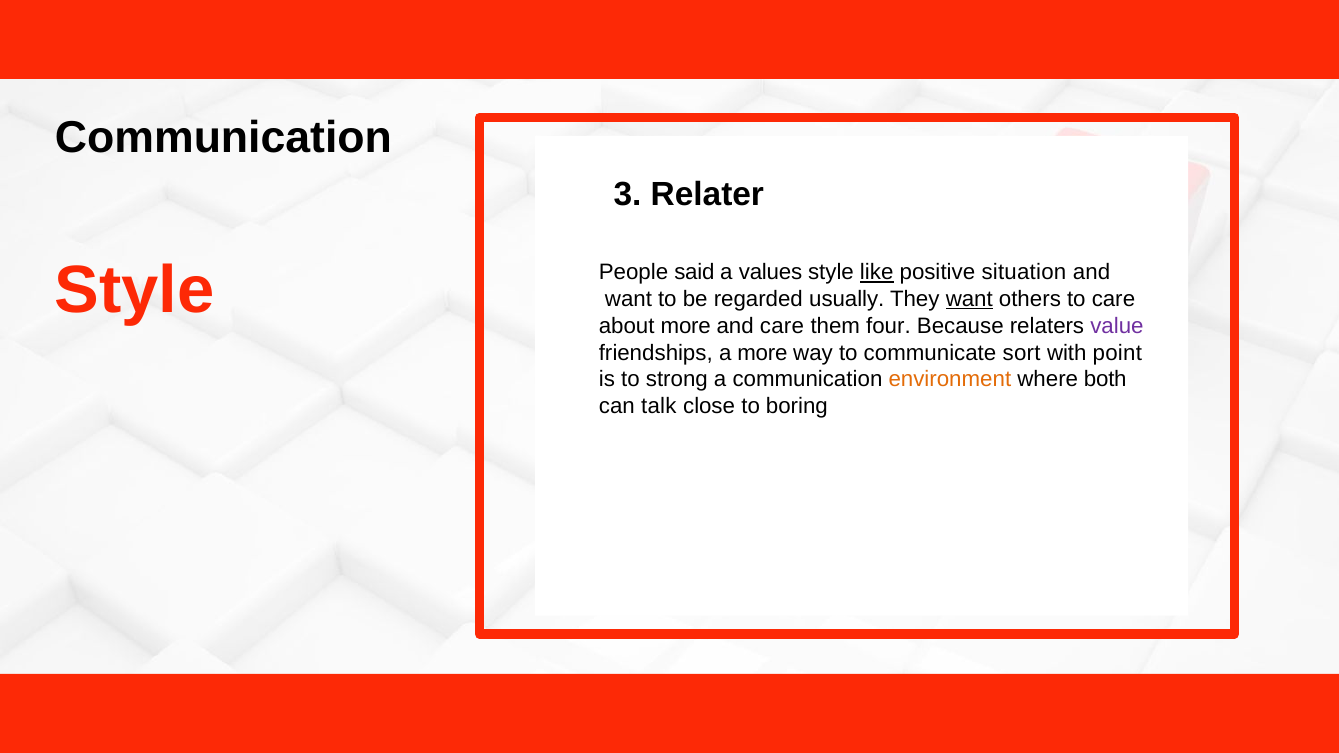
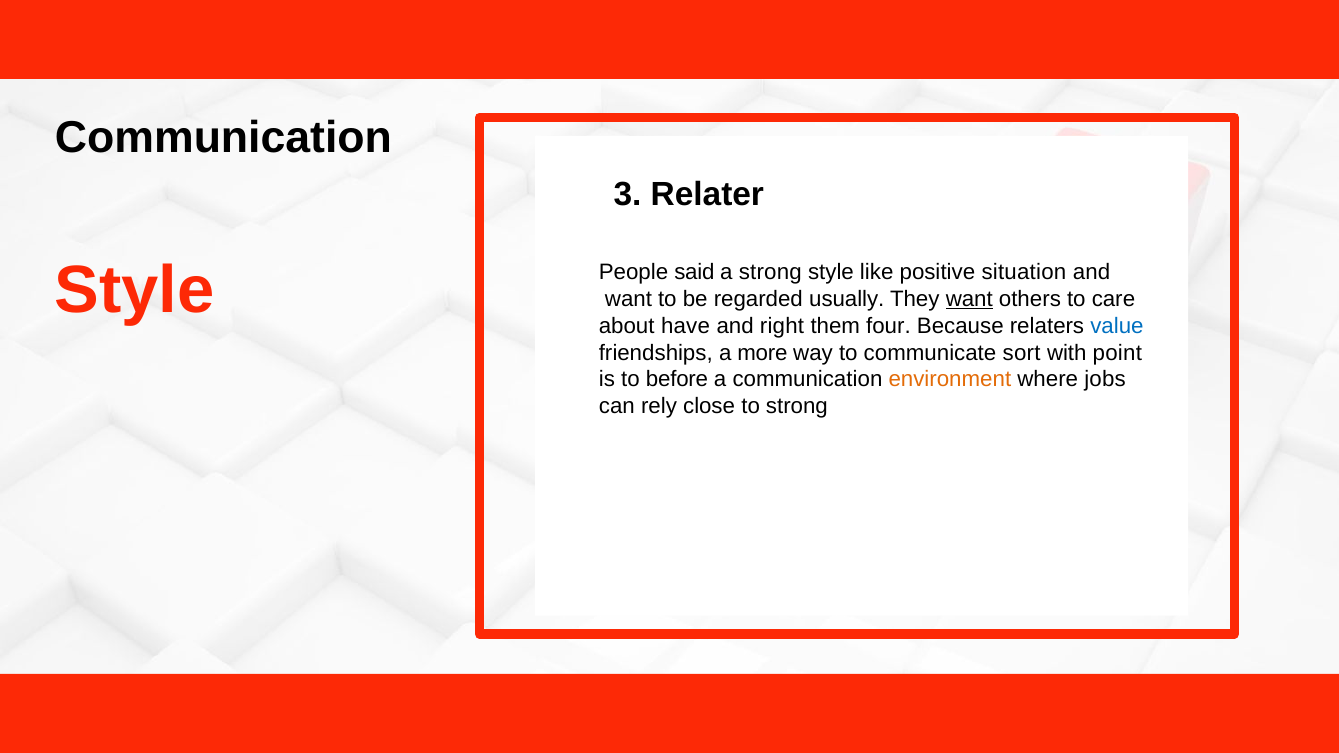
a values: values -> strong (770, 273)
like underline: present -> none (877, 273)
about more: more -> have (686, 326)
and care: care -> right (782, 326)
value colour: purple -> blue (1117, 326)
strong: strong -> before (677, 380)
both: both -> jobs (1105, 380)
talk: talk -> rely (659, 406)
to boring: boring -> strong (797, 406)
